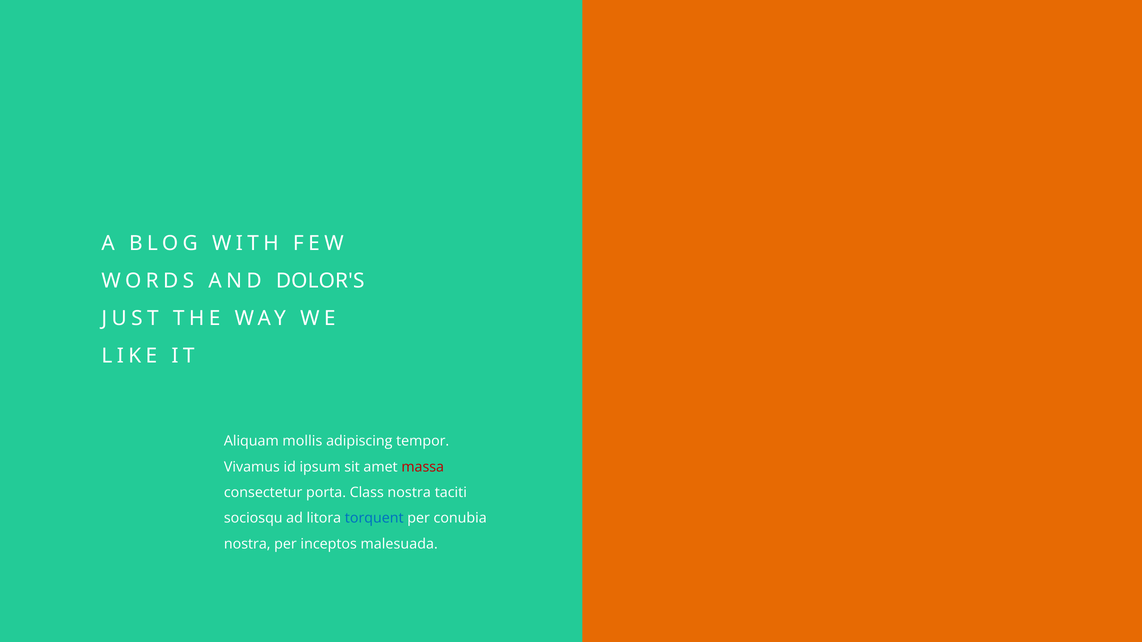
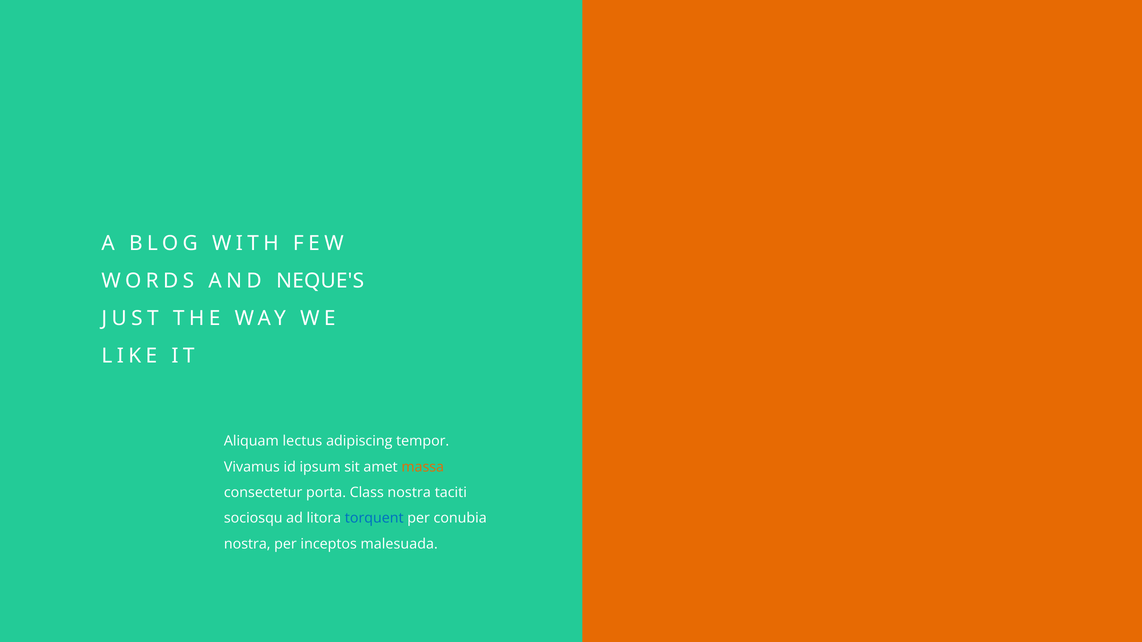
DOLOR'S: DOLOR'S -> NEQUE'S (320, 281)
mollis: mollis -> lectus (302, 441)
massa colour: red -> orange (423, 467)
